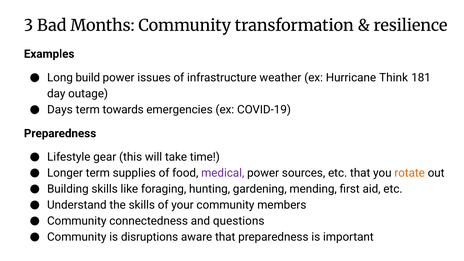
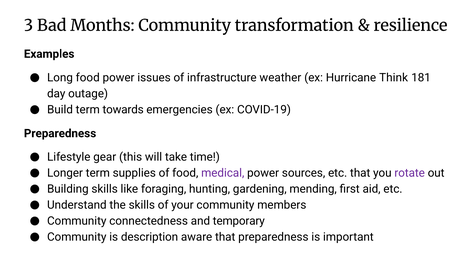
Long build: build -> food (88, 78)
Days: Days -> Build (60, 110)
rotate colour: orange -> purple (410, 173)
questions: questions -> temporary (239, 221)
disruptions: disruptions -> description (150, 237)
